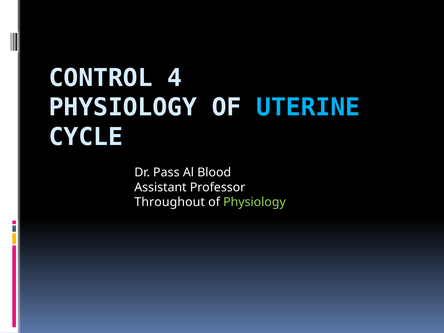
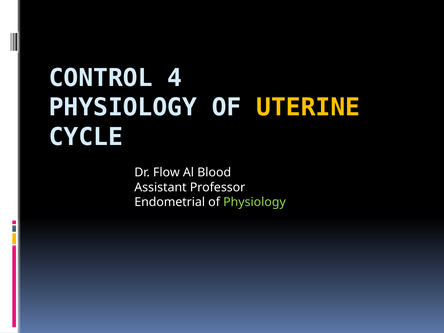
UTERINE colour: light blue -> yellow (308, 107)
Pass: Pass -> Flow (166, 173)
Throughout: Throughout -> Endometrial (170, 202)
